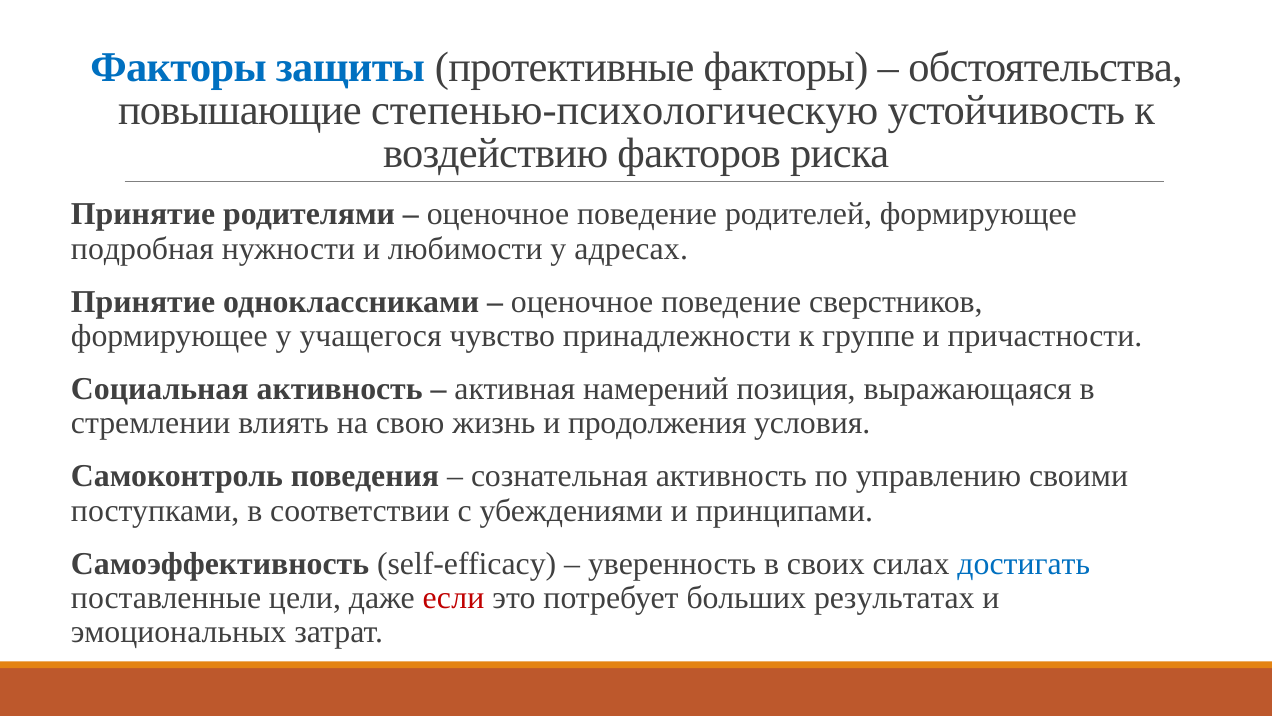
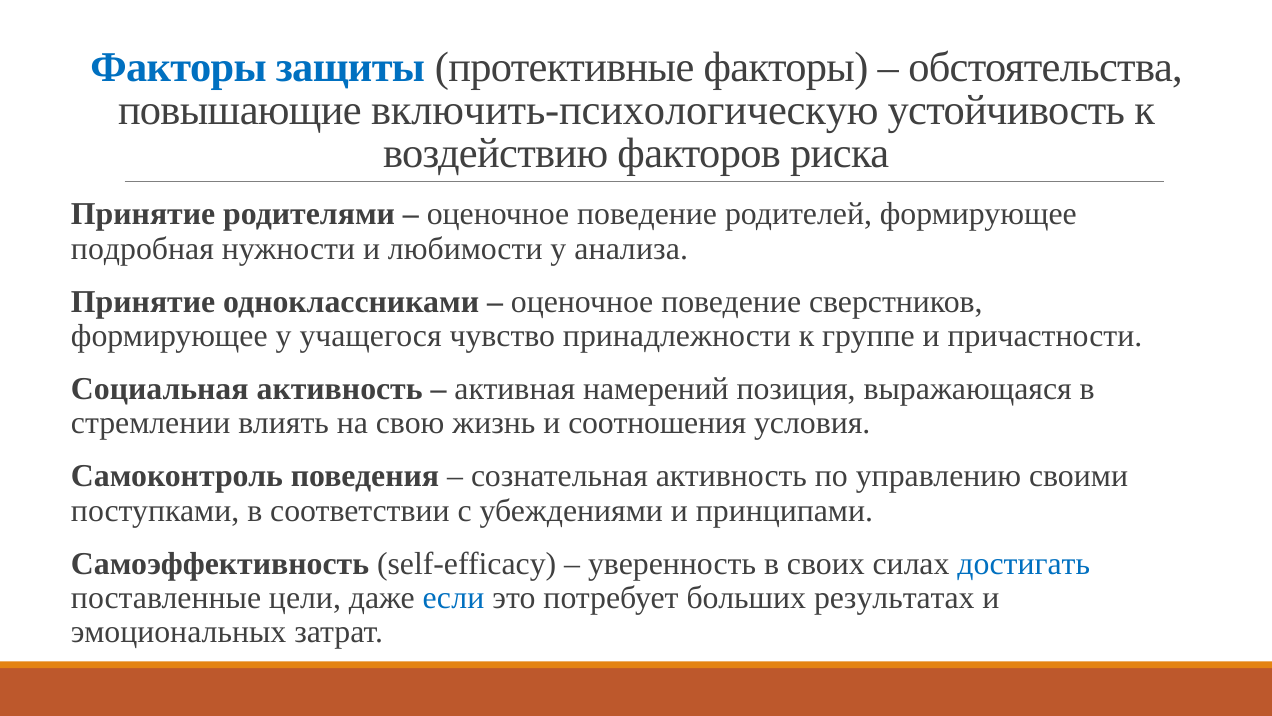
степенью-психологическую: степенью-психологическую -> включить-психологическую (625, 110)
адресах: адресах -> анализа (631, 249)
продолжения: продолжения -> соотношения (657, 423)
если colour: red -> blue (454, 598)
